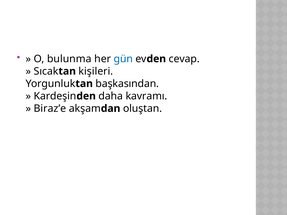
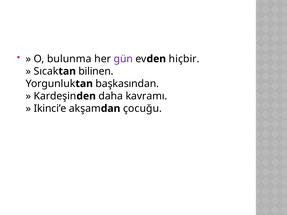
gün colour: blue -> purple (123, 59)
cevap: cevap -> hiçbir (184, 59)
kişileri: kişileri -> bilinen (96, 71)
Biraz’e: Biraz’e -> Ikinci’e (50, 109)
oluştan: oluştan -> çocuğu (143, 109)
